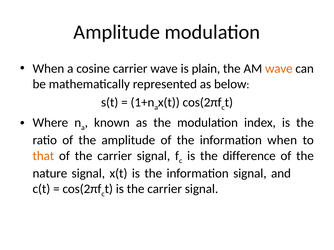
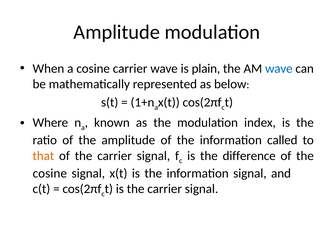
wave colour: orange -> blue (279, 69)
information when: when -> called (282, 140)
nature: nature -> cosine (50, 174)
